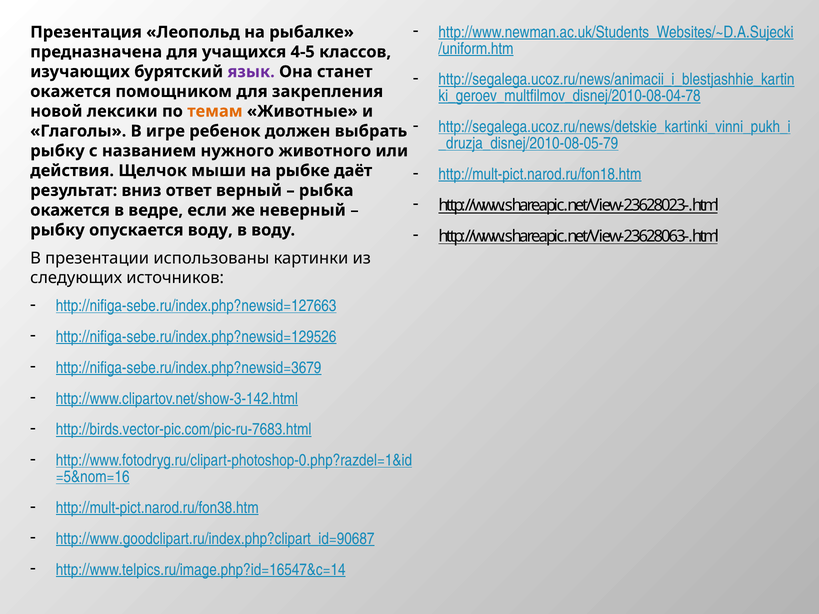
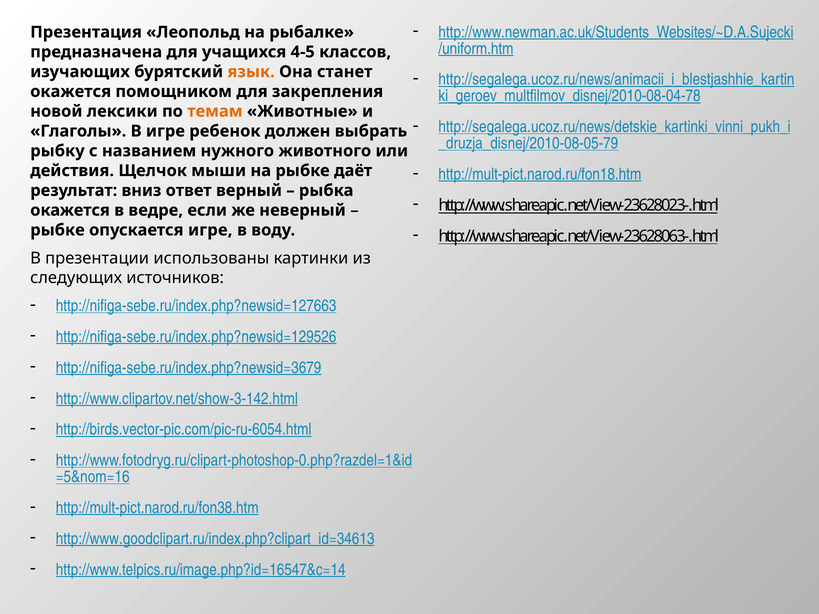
язык colour: purple -> orange (251, 72)
рыбку: рыбку -> рыбке (57, 230)
опускается воду: воду -> игре (210, 230)
http://birds.vector-pic.com/pic-ru-7683.html: http://birds.vector-pic.com/pic-ru-7683.html -> http://birds.vector-pic.com/pic-ru-6054.html (184, 430)
http://www.goodclipart.ru/index.php?clipart_id=90687: http://www.goodclipart.ru/index.php?clipart_id=90687 -> http://www.goodclipart.ru/index.php?clipart_id=34613 (215, 539)
